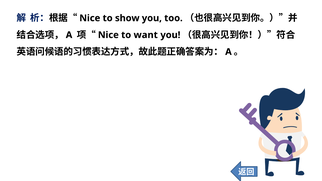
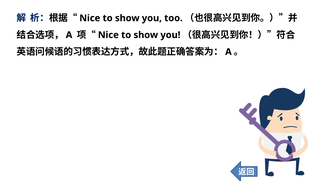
want: want -> show (146, 35)
